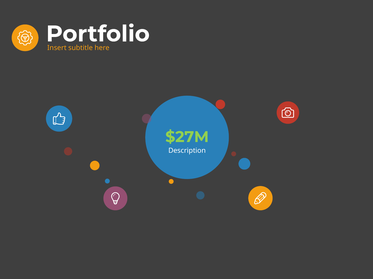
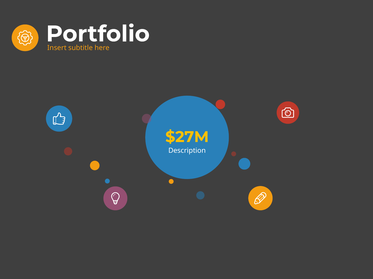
$27M colour: light green -> yellow (187, 137)
